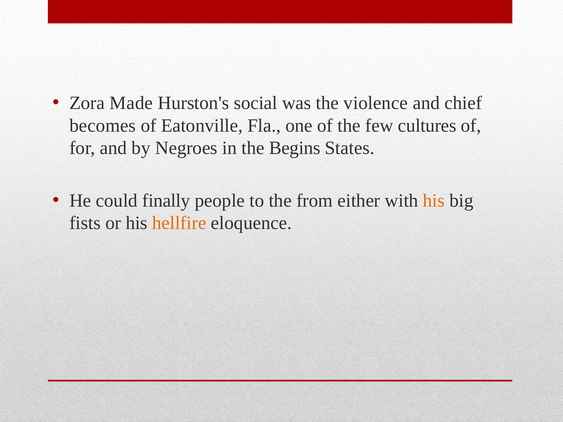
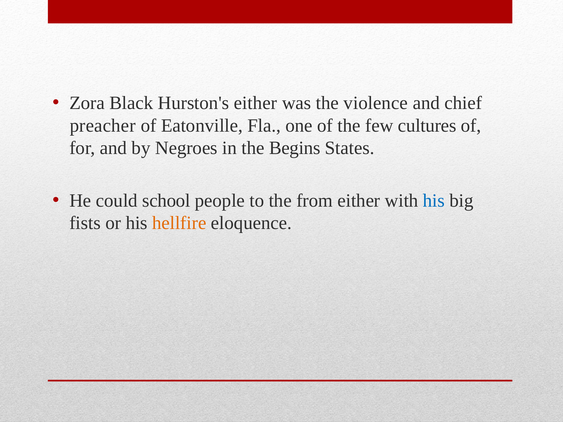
Made: Made -> Black (131, 103)
Hurston's social: social -> either (255, 103)
becomes: becomes -> preacher (103, 126)
finally: finally -> school (166, 201)
his colour: orange -> blue (434, 201)
